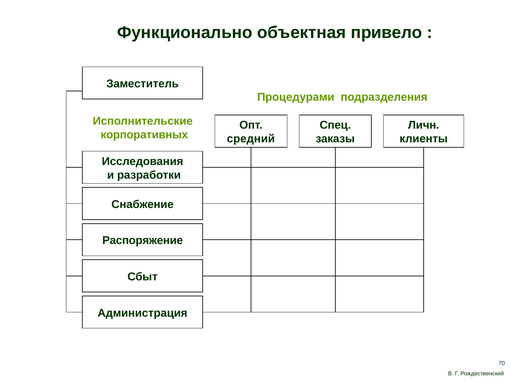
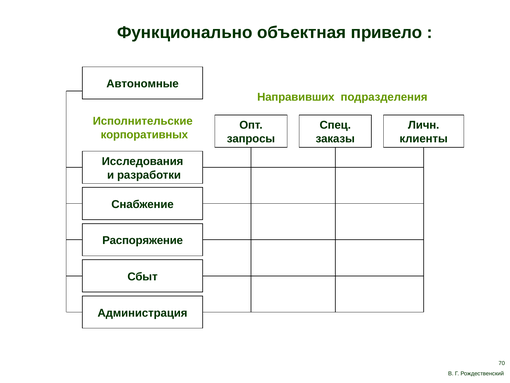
Заместитель: Заместитель -> Автономные (143, 84)
Процедурами: Процедурами -> Направивших (296, 97)
средний: средний -> запросы (251, 139)
